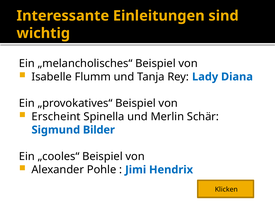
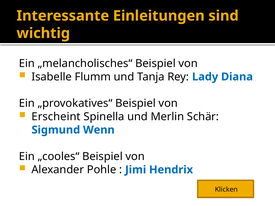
Bilder: Bilder -> Wenn (99, 130)
